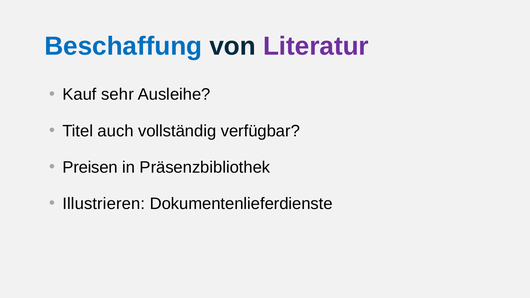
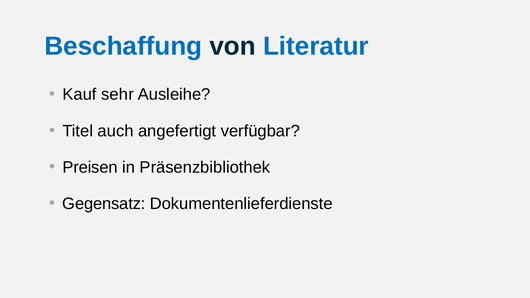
Literatur colour: purple -> blue (316, 46)
vollständig: vollständig -> angefertigt (177, 131)
Illustrieren: Illustrieren -> Gegensatz (104, 204)
